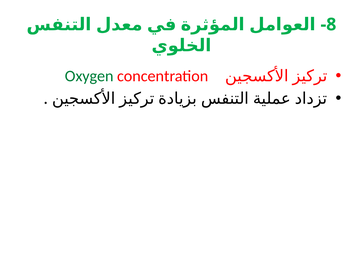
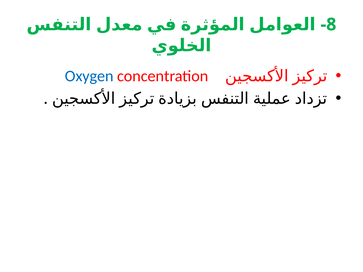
Oxygen colour: green -> blue (89, 76)
